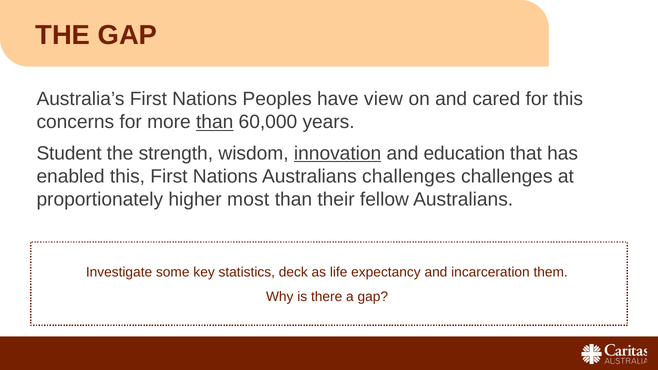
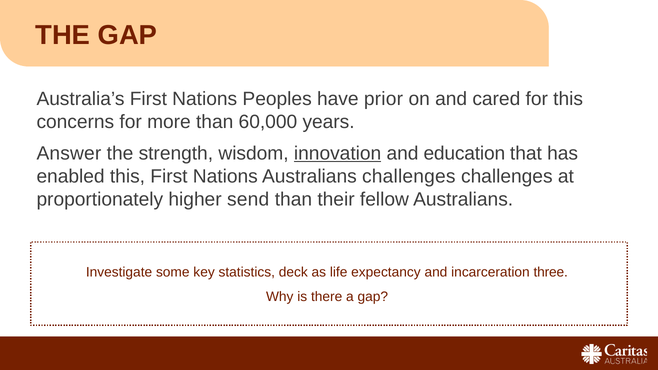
view: view -> prior (383, 99)
than underline: present -> none (215, 122)
Student: Student -> Answer (69, 153)
most: most -> send (248, 200)
them: them -> three (551, 272)
